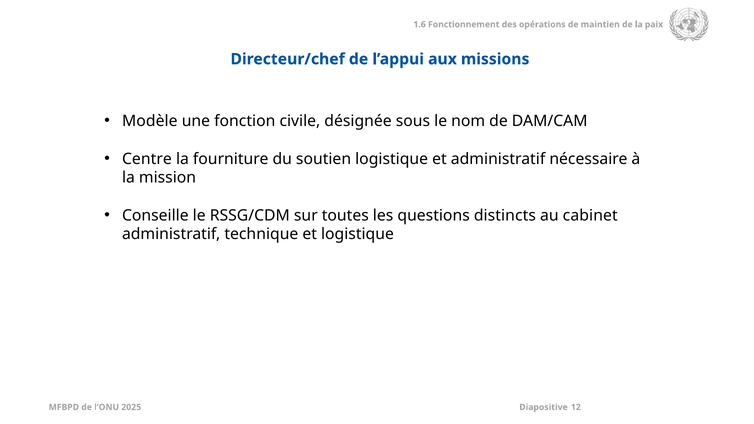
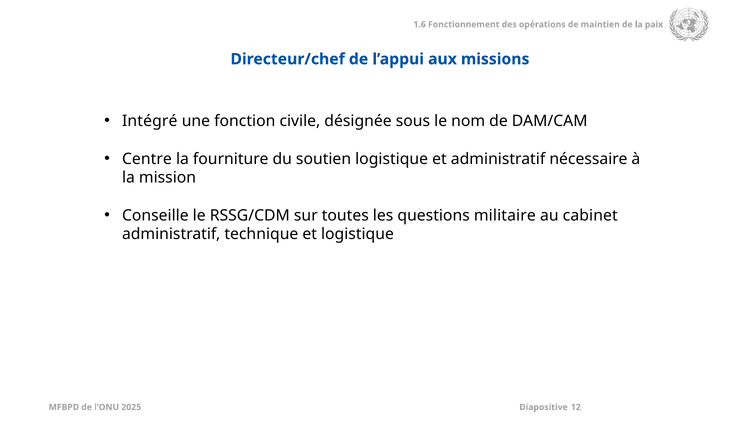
Modèle: Modèle -> Intégré (150, 121)
distincts: distincts -> militaire (505, 215)
